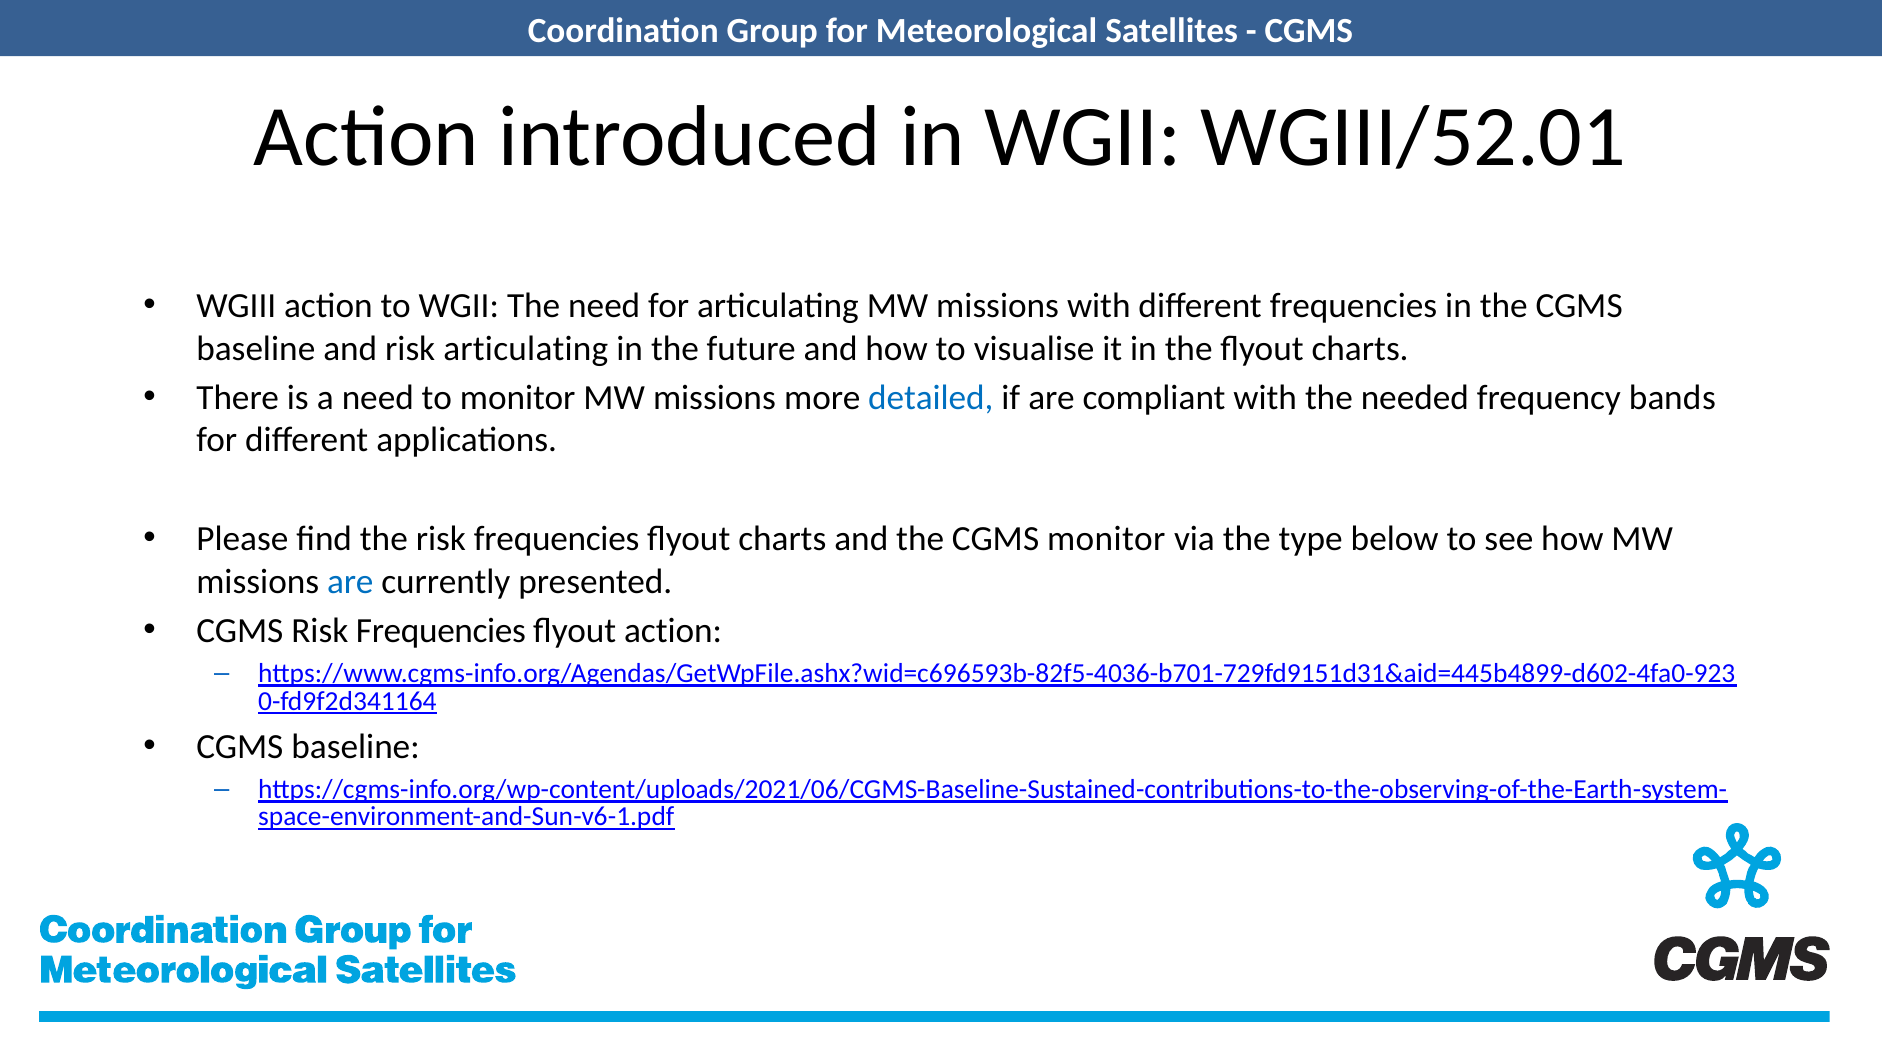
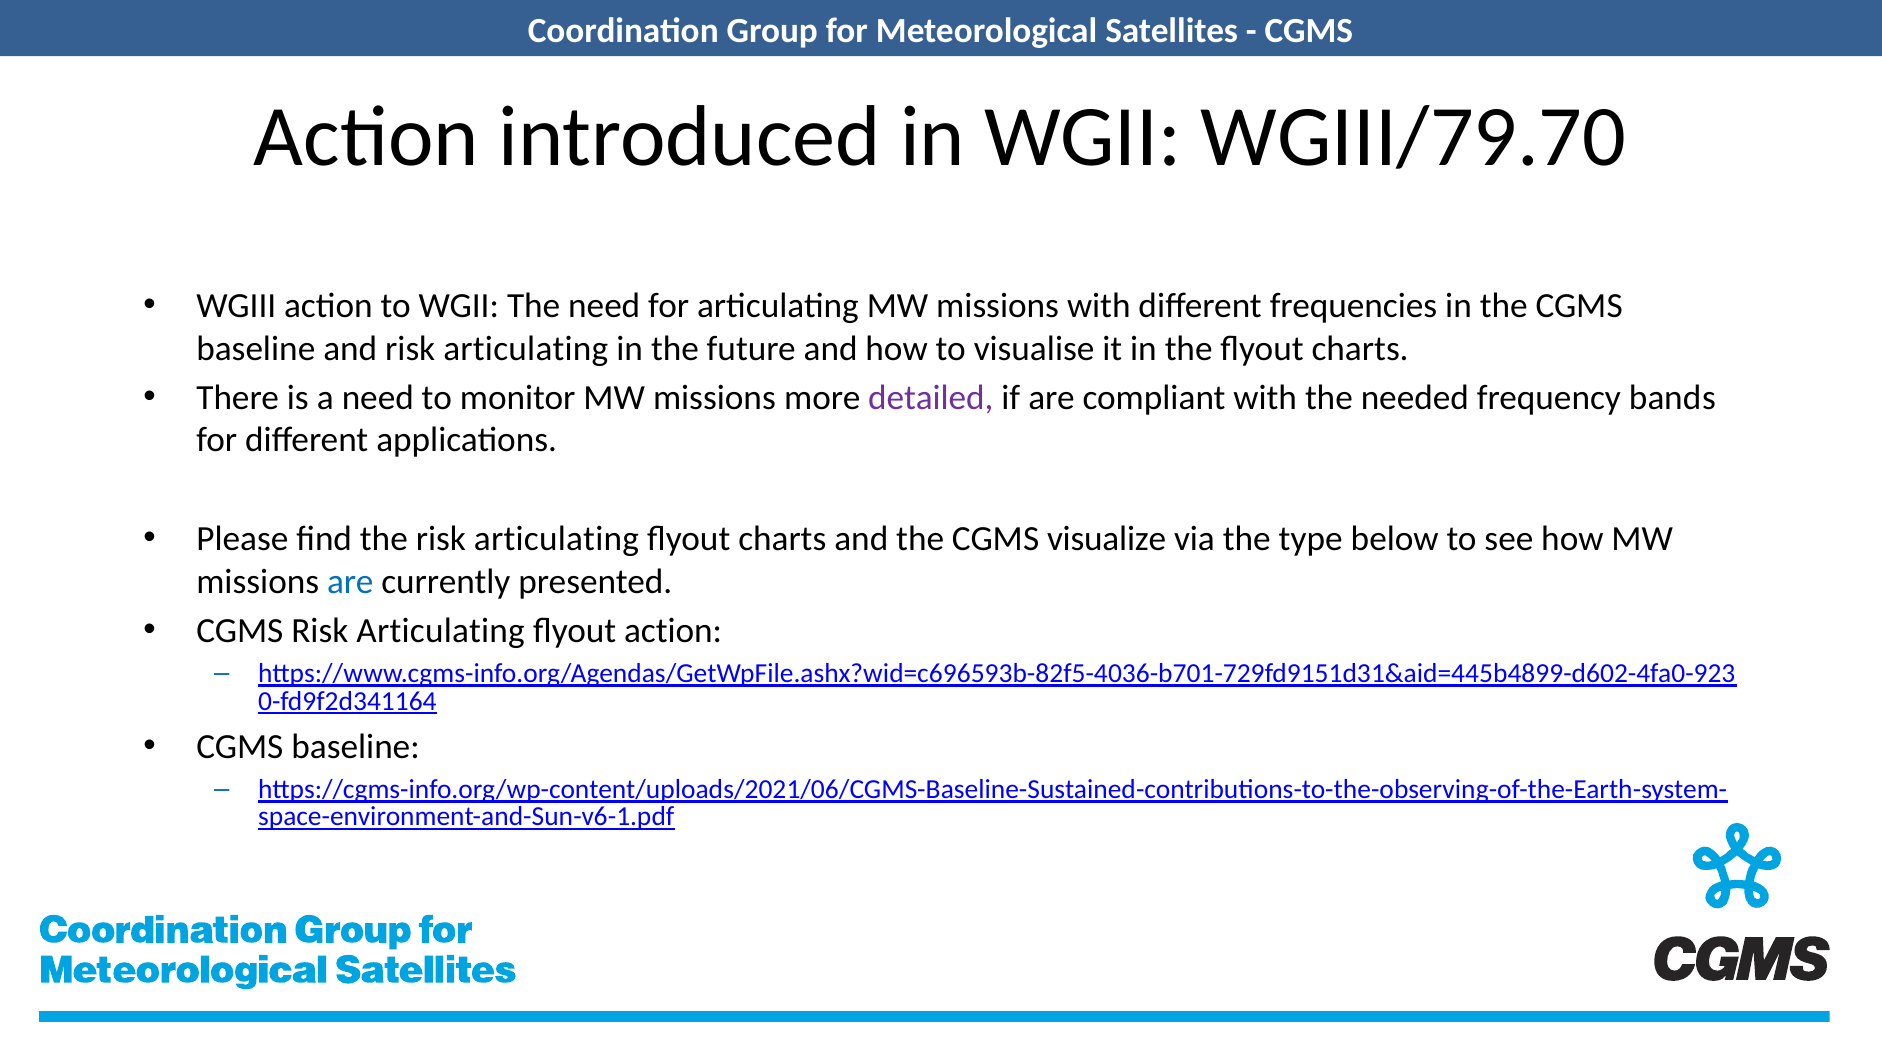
WGIII/52.01: WGIII/52.01 -> WGIII/79.70 (1414, 137)
detailed colour: blue -> purple (931, 398)
the risk frequencies: frequencies -> articulating (556, 539)
CGMS monitor: monitor -> visualize (1107, 539)
CGMS Risk Frequencies: Frequencies -> Articulating (441, 631)
